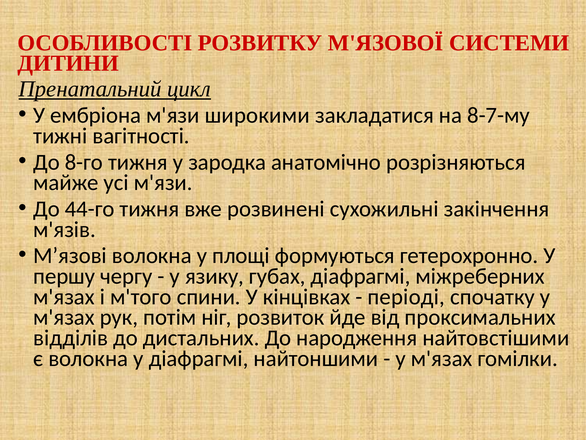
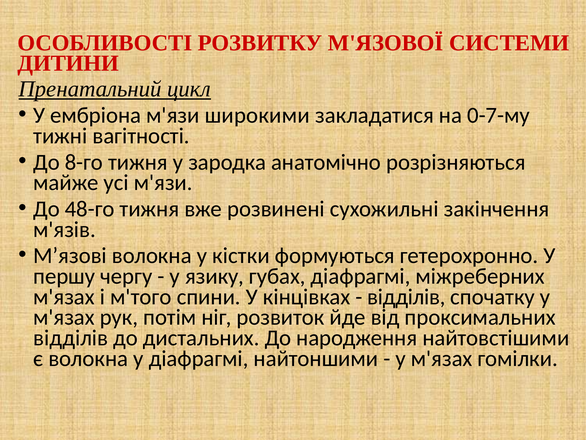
8-7-му: 8-7-му -> 0-7-му (498, 115)
44-го: 44-го -> 48-го (90, 209)
площі: площі -> кістки (241, 255)
періоді: періоді -> відділів (406, 297)
